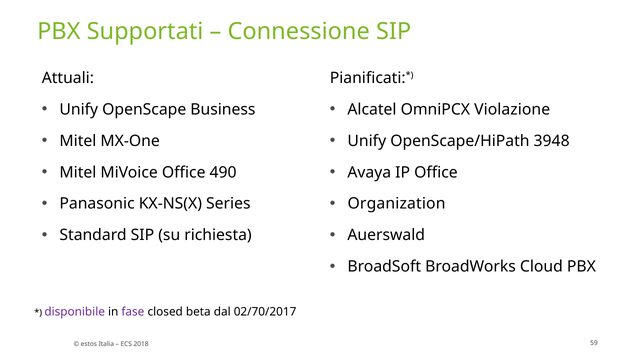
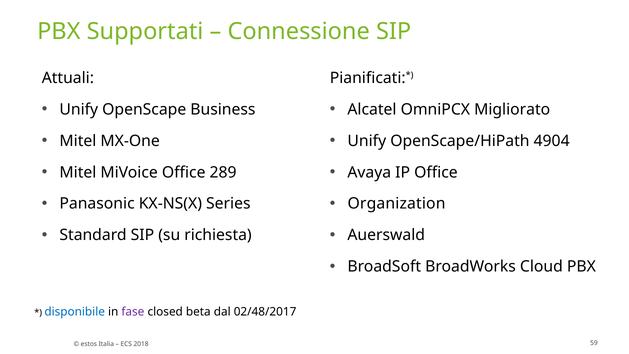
Violazione: Violazione -> Migliorato (512, 109)
3948: 3948 -> 4904 (552, 141)
490: 490 -> 289 (223, 172)
disponibile colour: purple -> blue (75, 312)
02/70/2017: 02/70/2017 -> 02/48/2017 (265, 312)
